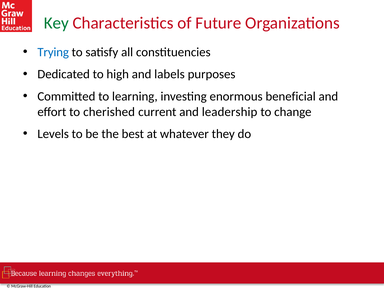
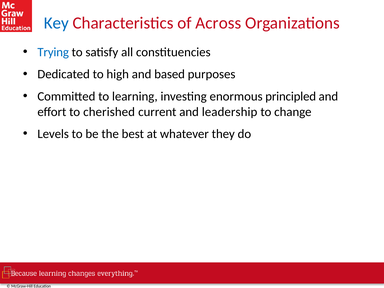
Key colour: green -> blue (56, 23)
Future: Future -> Across (218, 23)
labels: labels -> based (170, 74)
beneficial: beneficial -> principled (291, 96)
